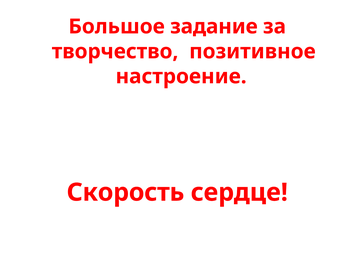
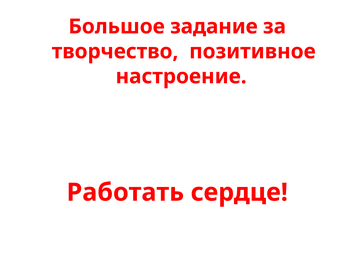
Скорость: Скорость -> Работать (125, 192)
